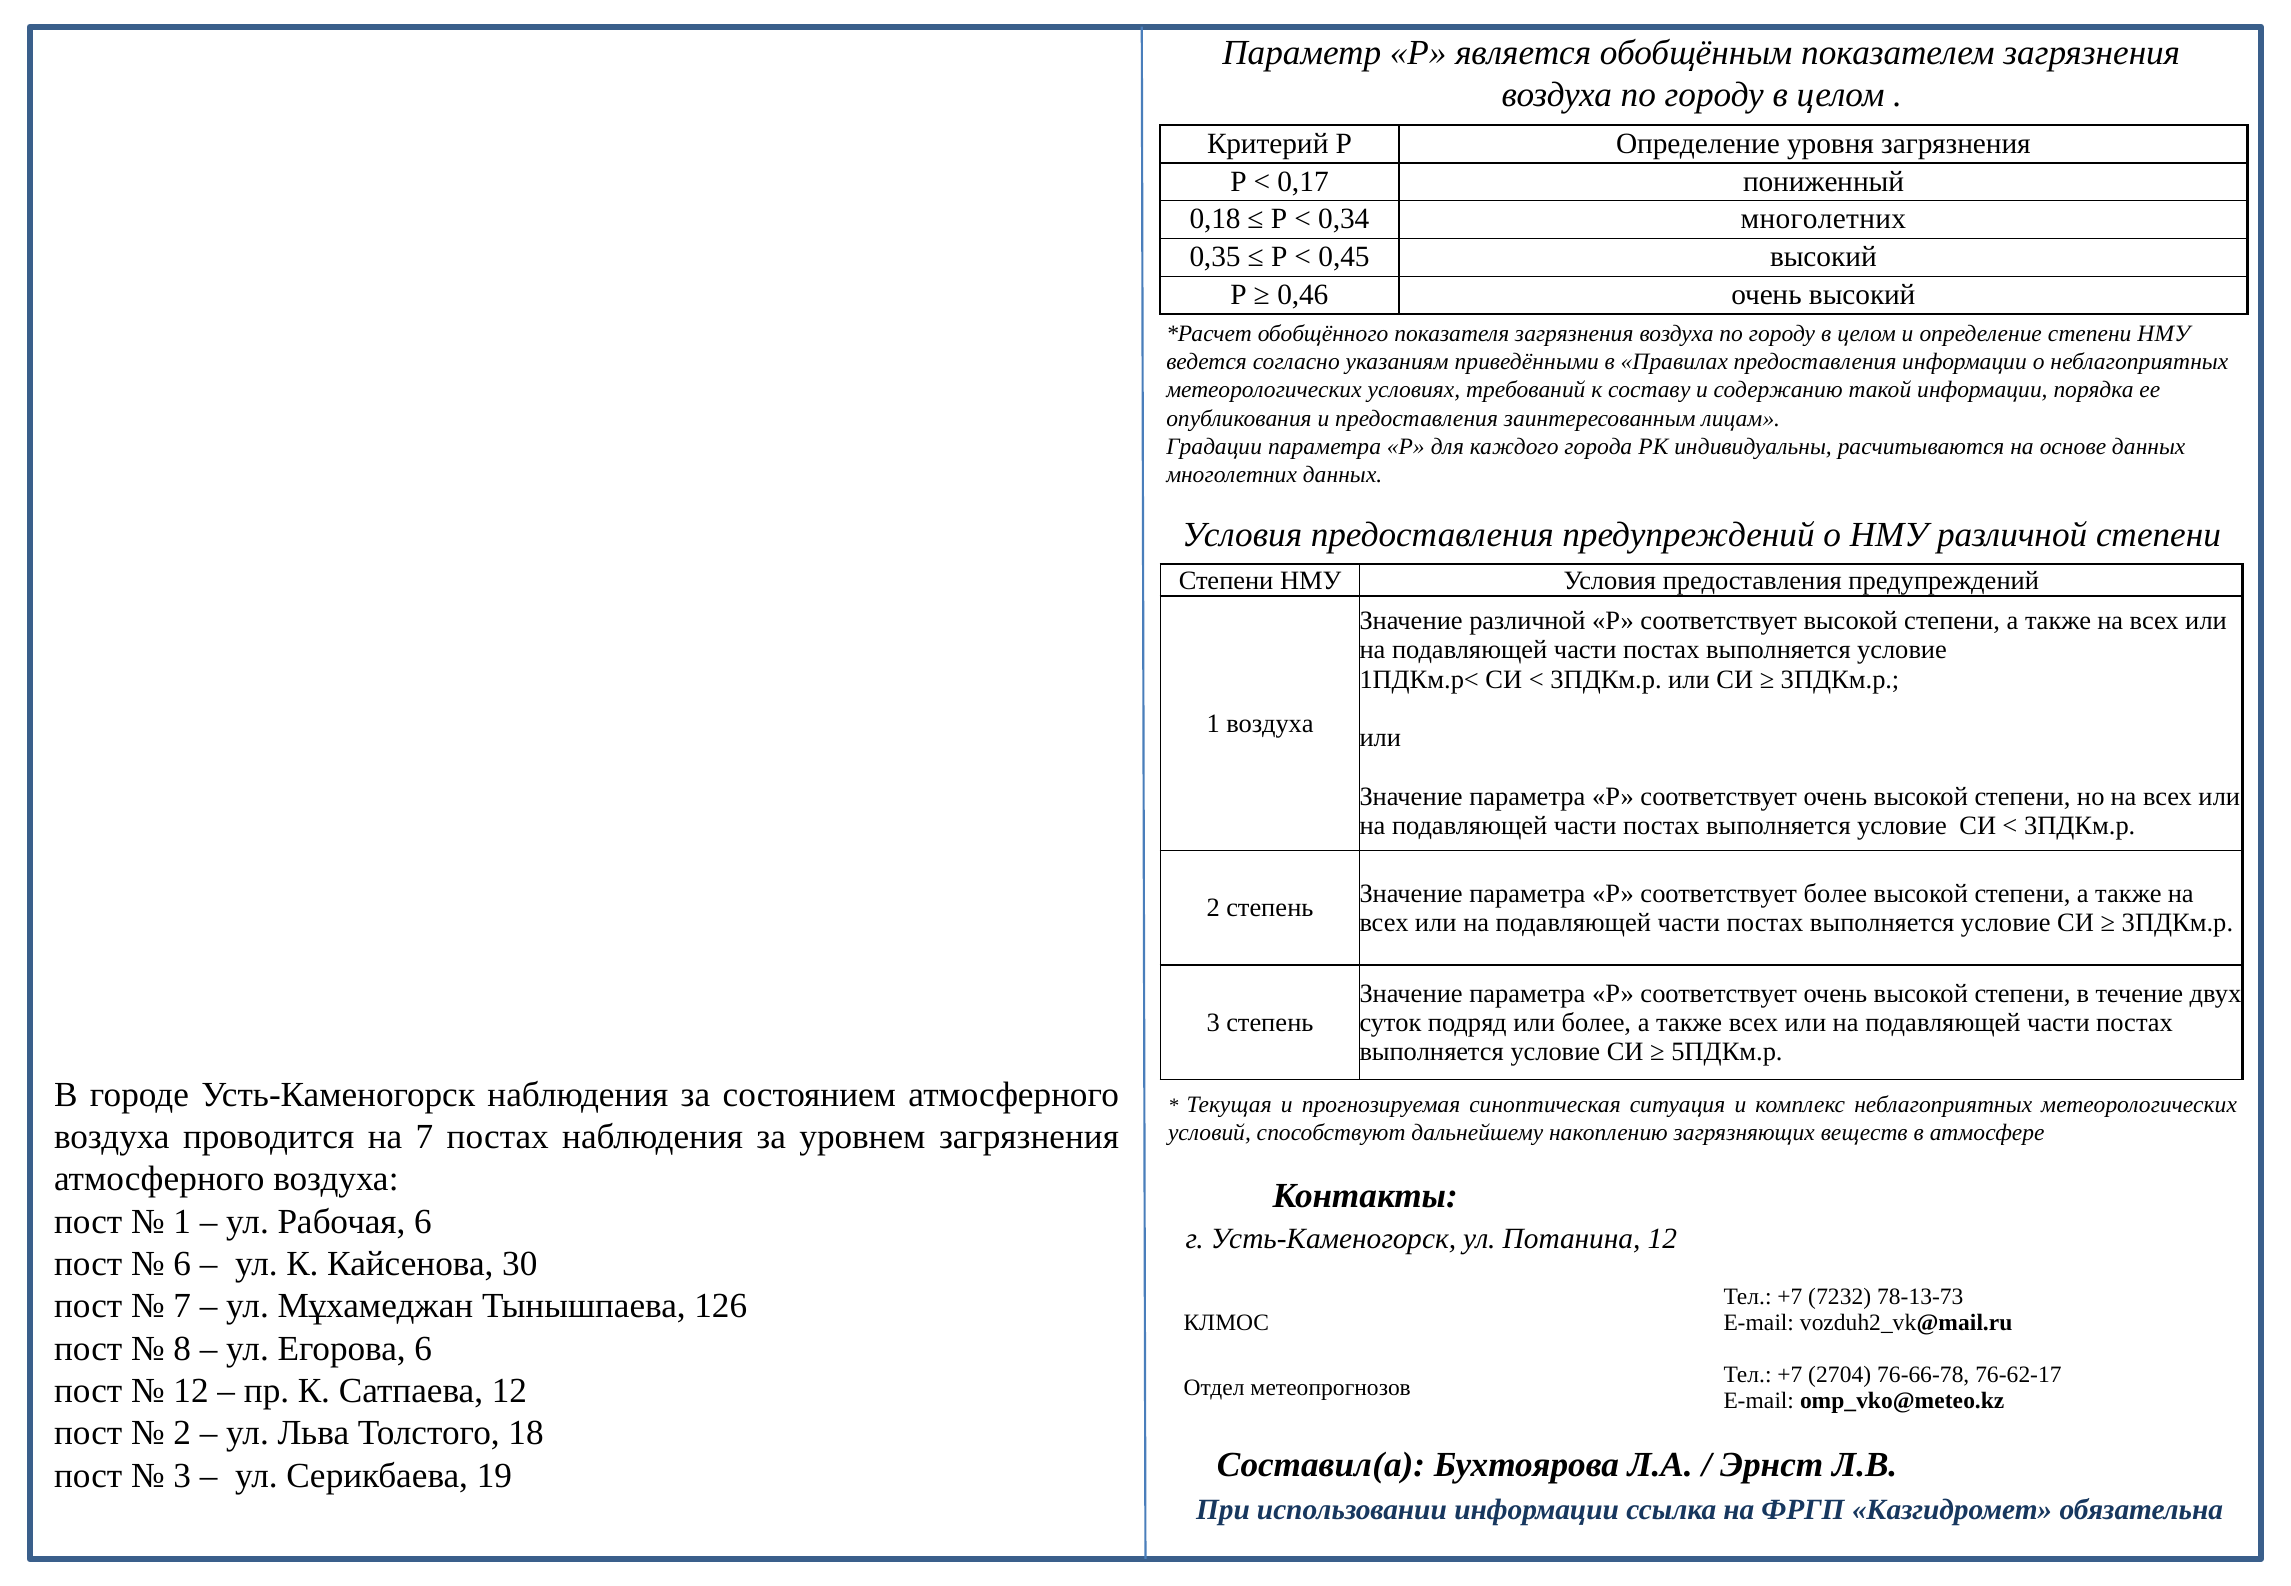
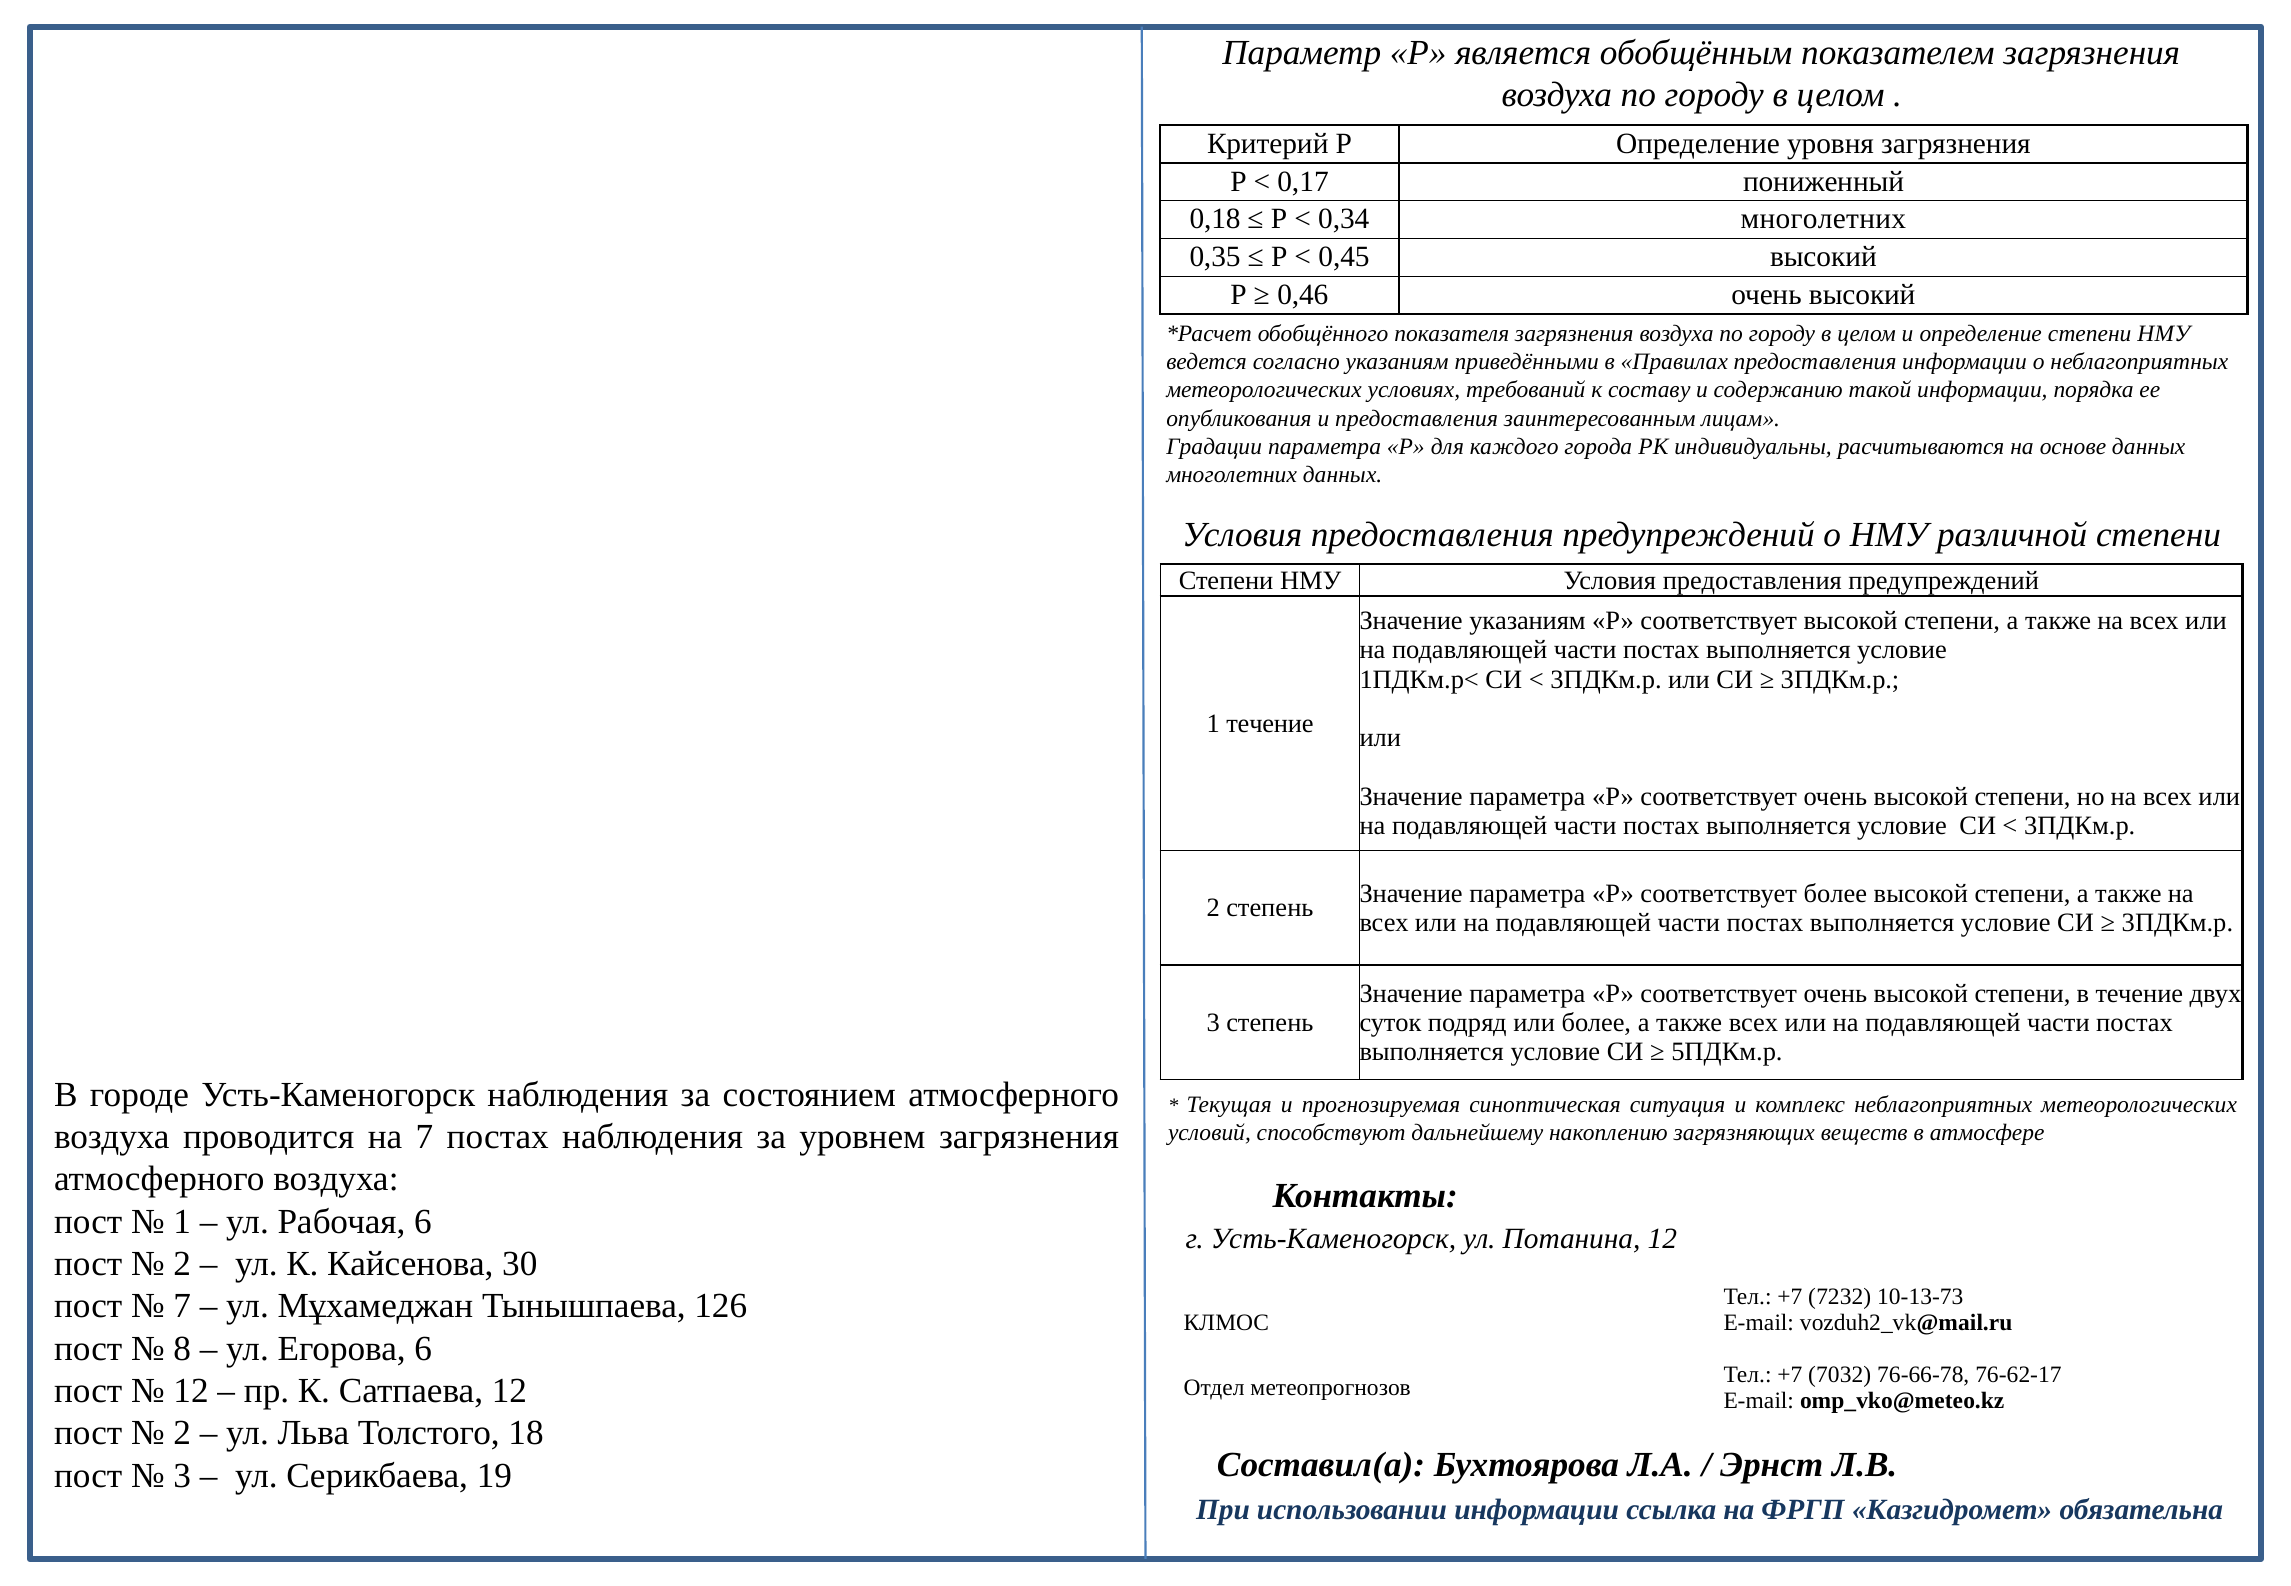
Значение различной: различной -> указаниям (1527, 621)
1 воздуха: воздуха -> течение (1270, 724)
6: 6 -> 2 (182, 1264)
78-13-73: 78-13-73 -> 10-13-73 (1920, 1297)
2704: 2704 -> 7032 (1840, 1374)
